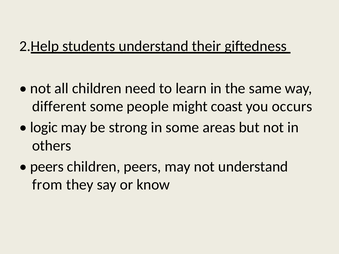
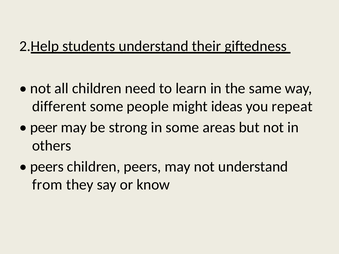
coast: coast -> ideas (227, 107)
occurs: occurs -> repeat (292, 107)
logic: logic -> peer (44, 128)
